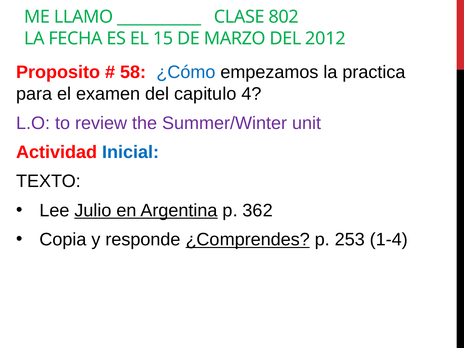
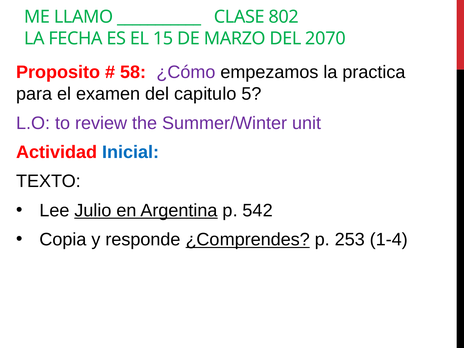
2012: 2012 -> 2070 (325, 38)
¿Cómo colour: blue -> purple (186, 72)
4: 4 -> 5 (251, 94)
362: 362 -> 542 (258, 210)
